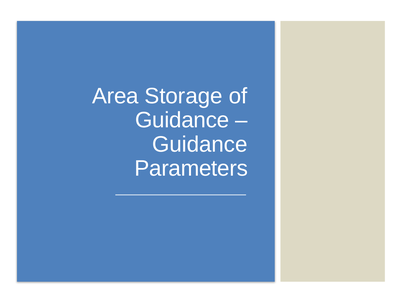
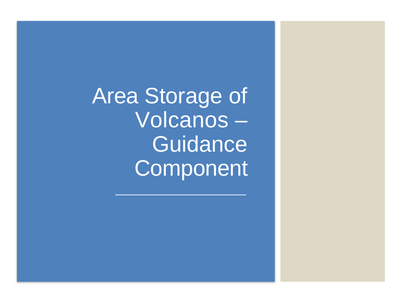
Guidance: Guidance -> Volcanos (182, 120)
Parameters: Parameters -> Component (191, 168)
